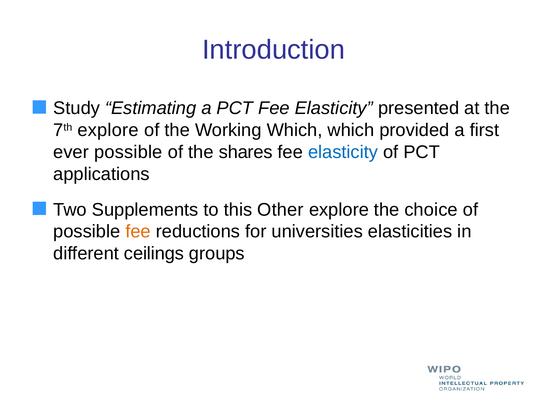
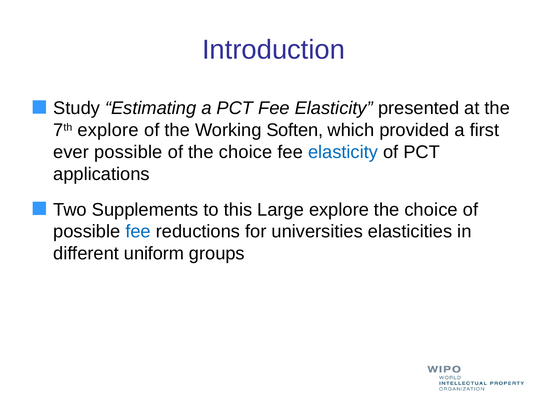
Working Which: Which -> Soften (295, 130)
of the shares: shares -> choice (246, 152)
Other: Other -> Large (281, 210)
fee colour: orange -> blue (138, 232)
ceilings: ceilings -> uniform (154, 253)
